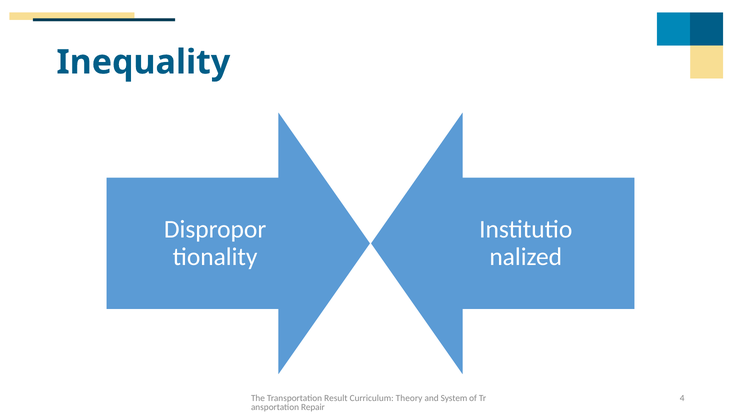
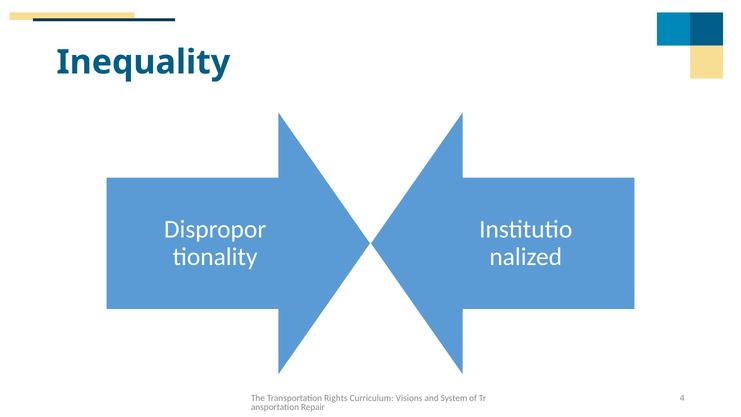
Result: Result -> Rights (336, 398)
Theory: Theory -> Visions (409, 398)
